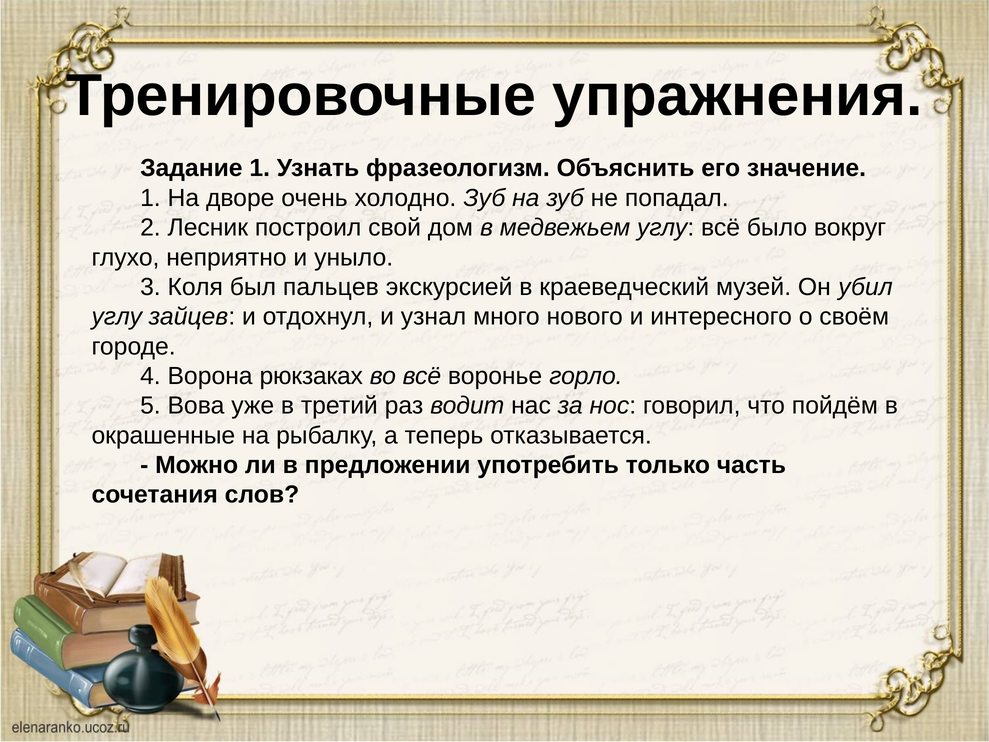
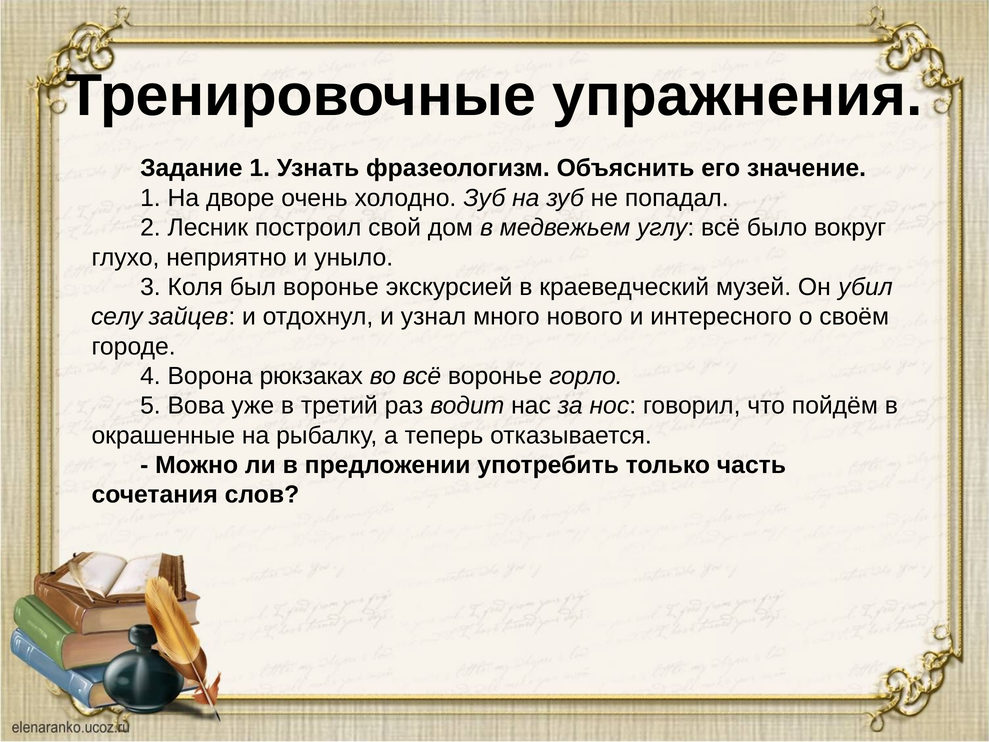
был пальцев: пальцев -> воронье (331, 287)
углу: углу -> селу (117, 317)
